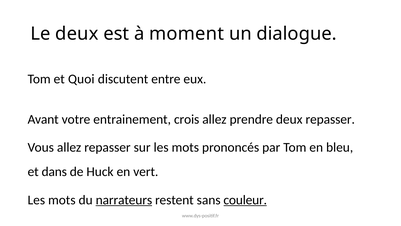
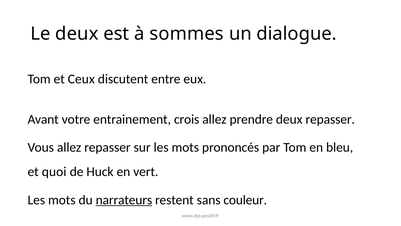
moment: moment -> sommes (187, 34)
Quoi: Quoi -> Ceux (81, 79)
dans: dans -> quoi (54, 171)
couleur underline: present -> none (245, 200)
